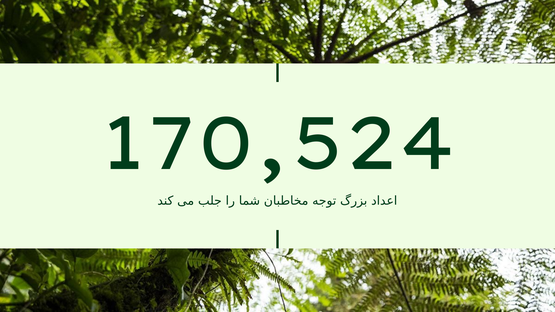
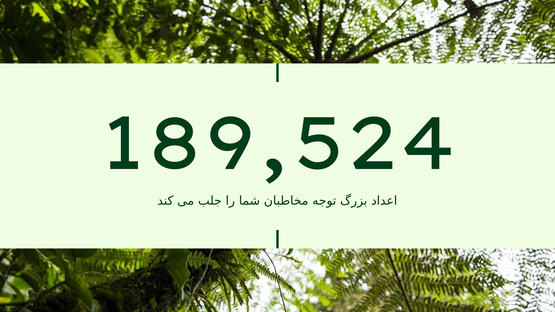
170,524: 170,524 -> 189,524 (277, 145)
